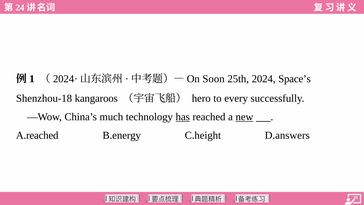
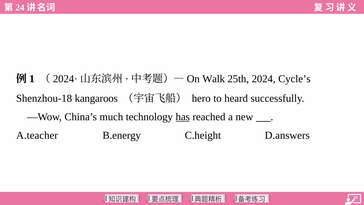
Soon: Soon -> Walk (214, 79)
Space’s: Space’s -> Cycle’s (294, 79)
every: every -> heard (236, 98)
new underline: present -> none (244, 117)
A.reached: A.reached -> A.teacher (37, 135)
